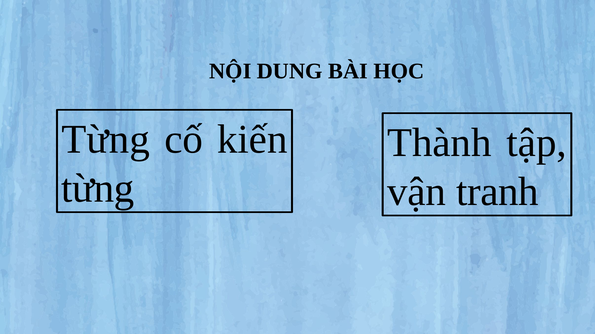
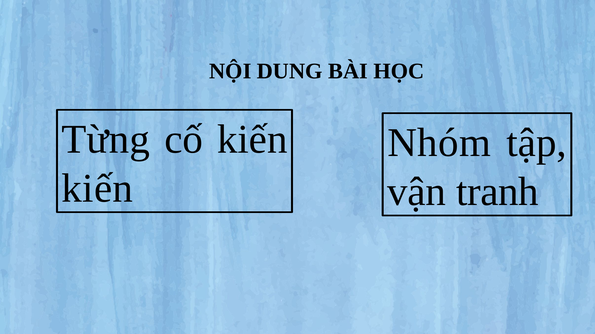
Thành: Thành -> Nhóm (439, 143)
từng: từng -> kiến (97, 189)
